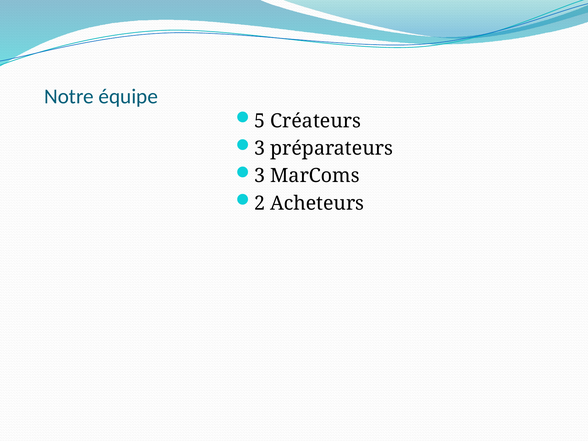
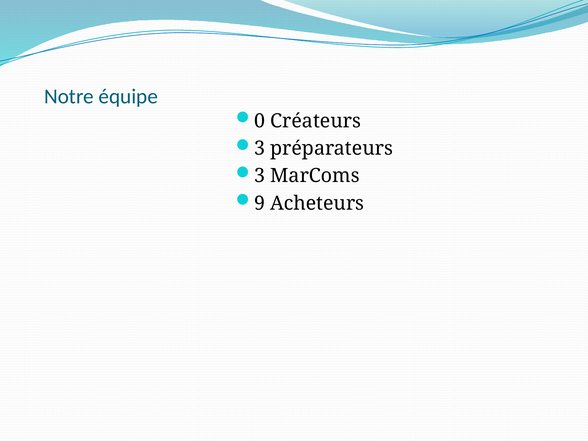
5: 5 -> 0 (260, 121)
2: 2 -> 9 (260, 203)
